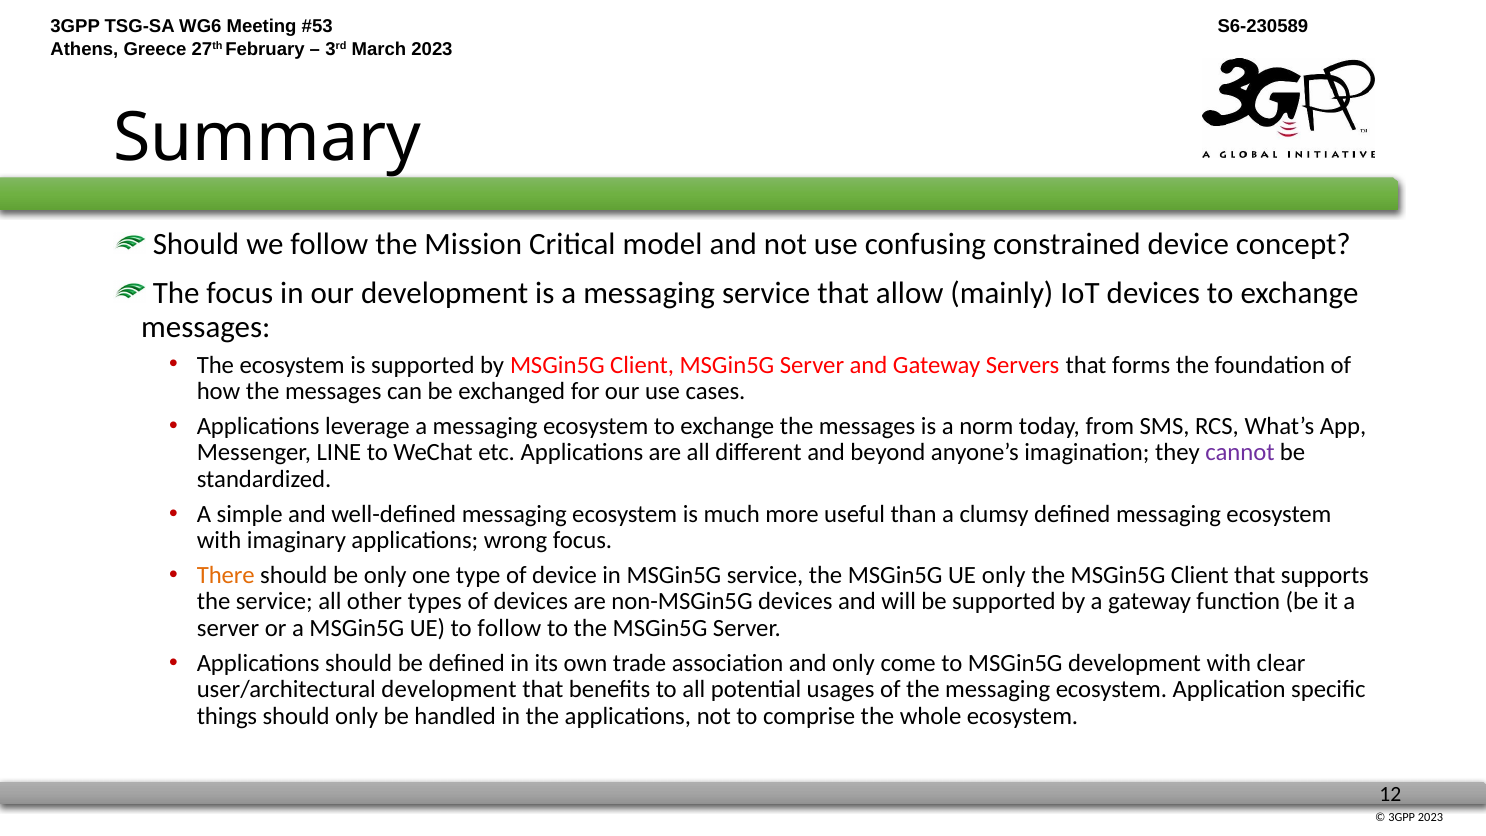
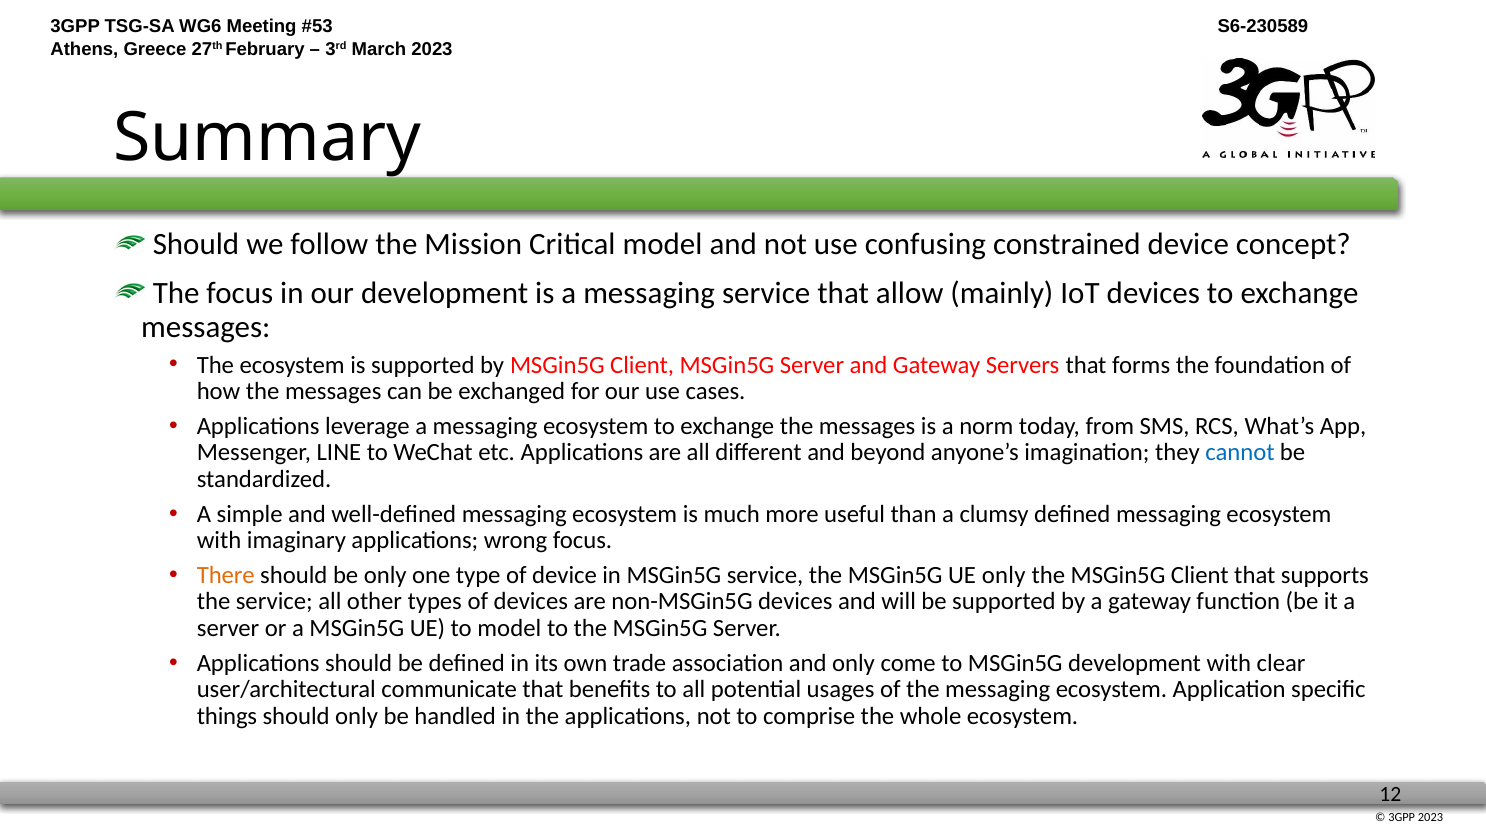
cannot colour: purple -> blue (1240, 453)
to follow: follow -> model (509, 628)
user/architectural development: development -> communicate (449, 690)
